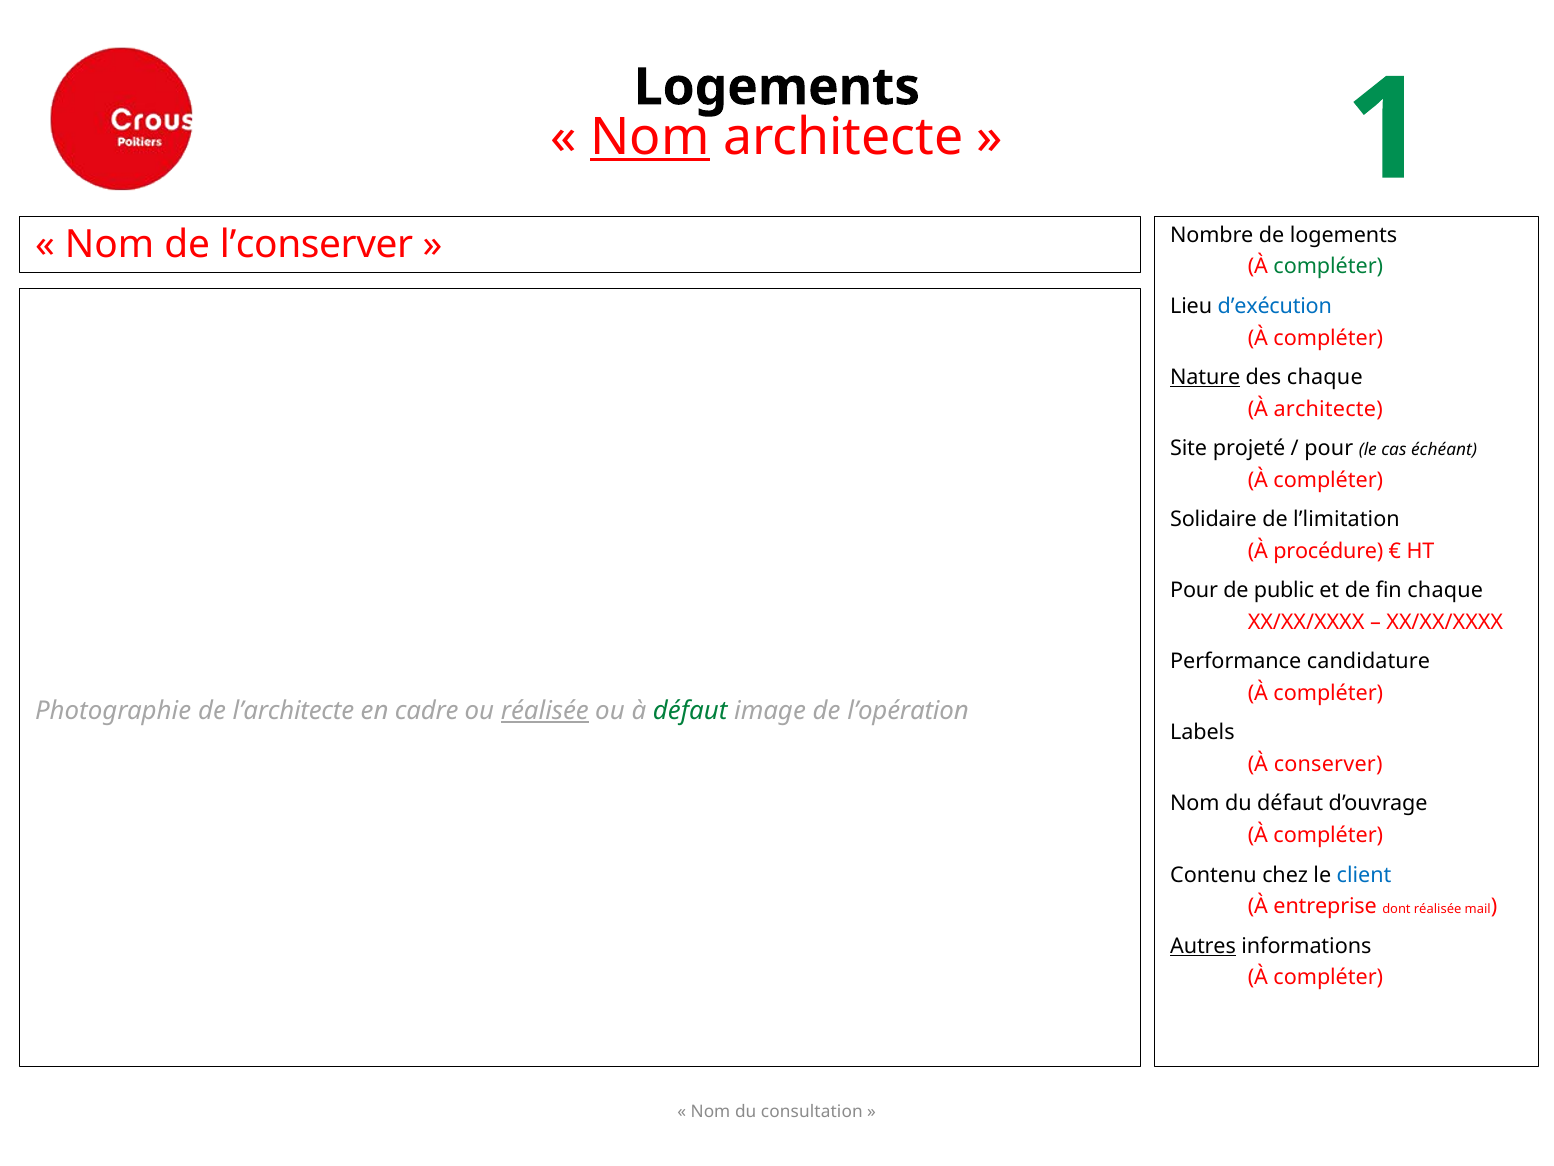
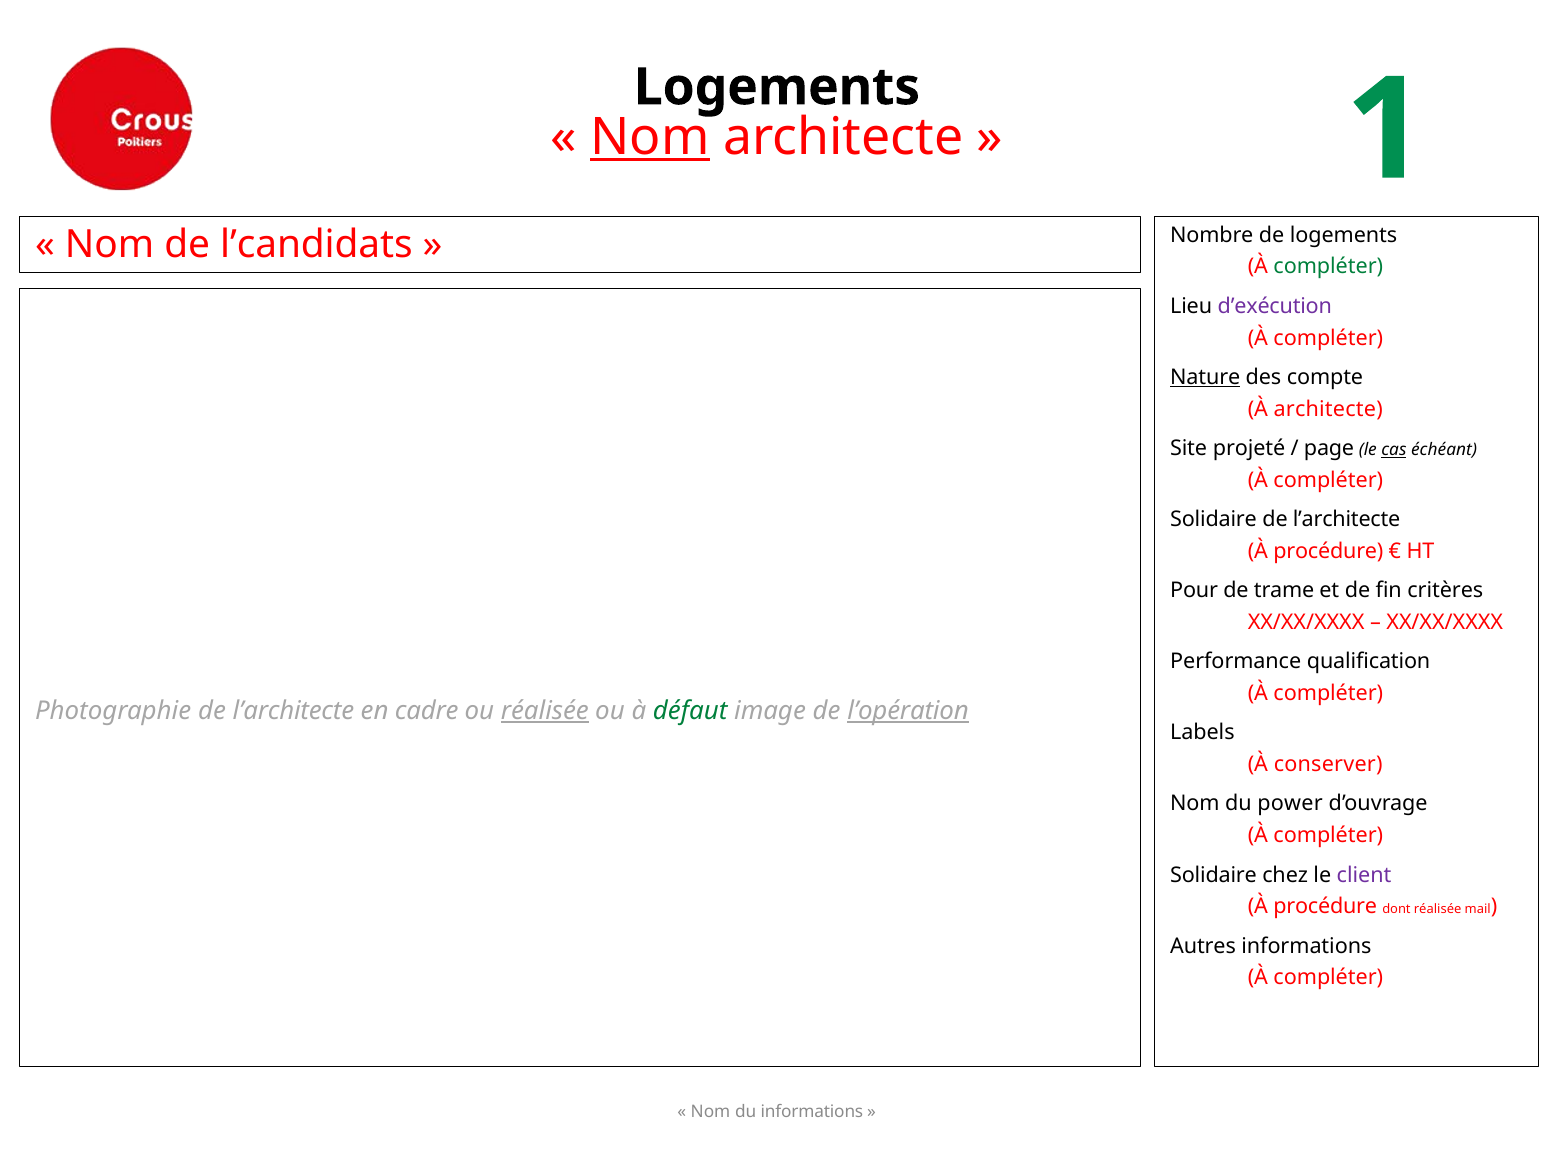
l’conserver: l’conserver -> l’candidats (316, 245)
d’exécution colour: blue -> purple (1275, 306)
des chaque: chaque -> compte (1325, 377)
pour: pour -> page (1329, 448)
cas underline: none -> present (1394, 450)
l’limitation: l’limitation -> l’architecte (1347, 519)
public: public -> trame (1284, 590)
fin chaque: chaque -> critères (1445, 590)
candidature: candidature -> qualification (1369, 661)
l’opération underline: none -> present (908, 710)
du défaut: défaut -> power (1290, 804)
Contenu: Contenu -> Solidaire (1214, 875)
client colour: blue -> purple (1364, 875)
entreprise: entreprise -> procédure (1325, 906)
Autres underline: present -> none (1203, 946)
du consultation: consultation -> informations (812, 1111)
